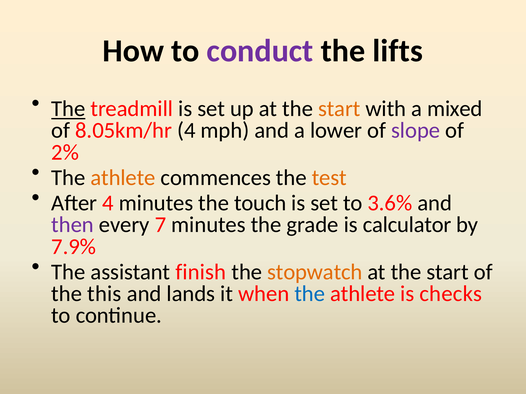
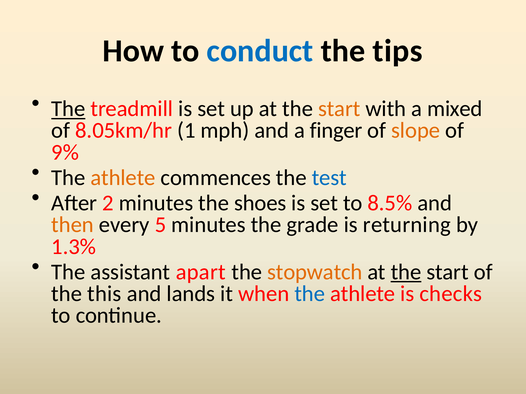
conduct colour: purple -> blue (260, 51)
lifts: lifts -> tips (398, 51)
8.05km/hr 4: 4 -> 1 (186, 131)
lower: lower -> finger (336, 131)
slope colour: purple -> orange (416, 131)
2%: 2% -> 9% (65, 152)
test colour: orange -> blue (329, 178)
After 4: 4 -> 2 (108, 203)
touch: touch -> shoes (260, 203)
3.6%: 3.6% -> 8.5% (390, 203)
then colour: purple -> orange (73, 225)
7: 7 -> 5 (160, 225)
calculator: calculator -> returning (407, 225)
7.9%: 7.9% -> 1.3% (74, 247)
finish: finish -> apart (201, 272)
the underline: none -> present (406, 272)
